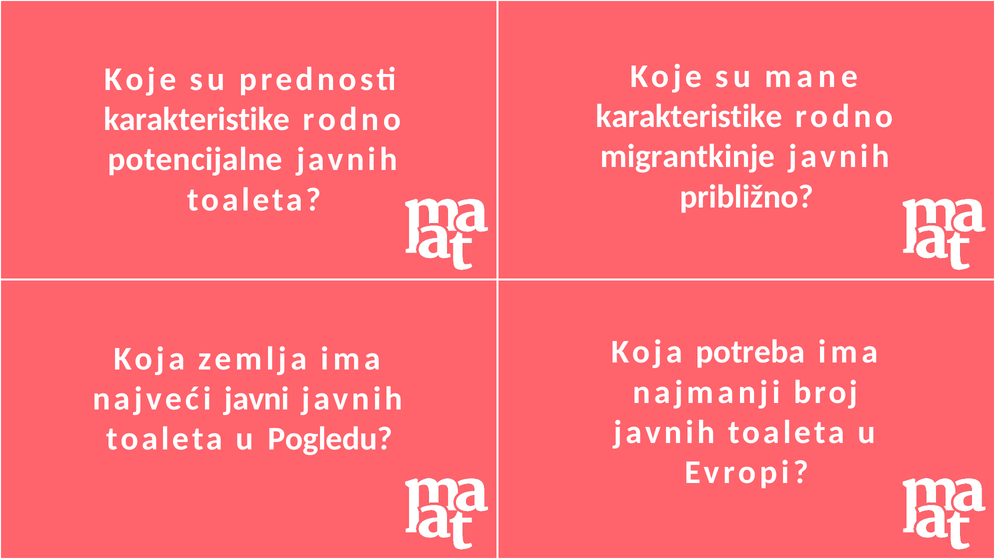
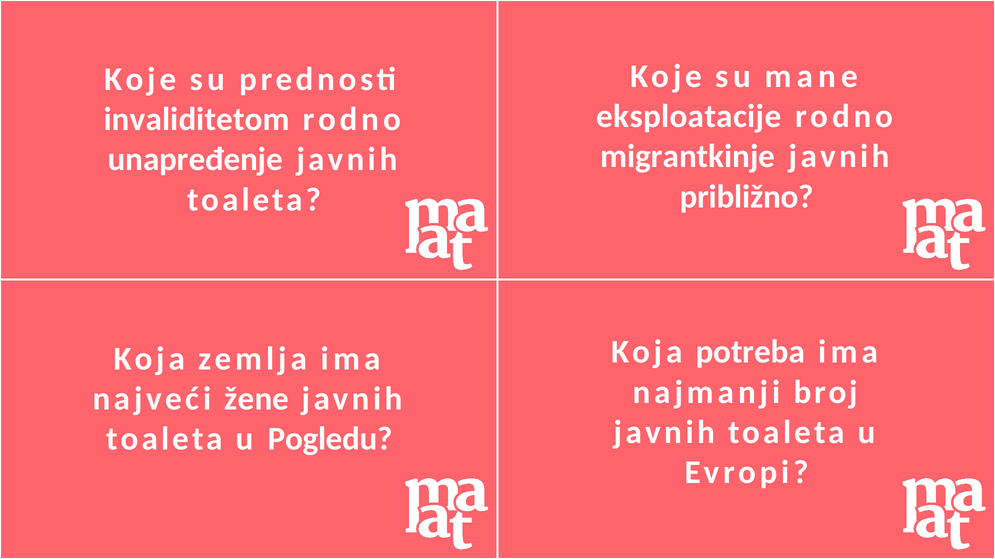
karakteristike: karakteristike -> eksploatacije (689, 117)
karakteristike: karakteristike -> invaliditetom (197, 120)
potencijalne: potencijalne -> unapređenje (195, 160)
javni: javni -> žene (257, 399)
